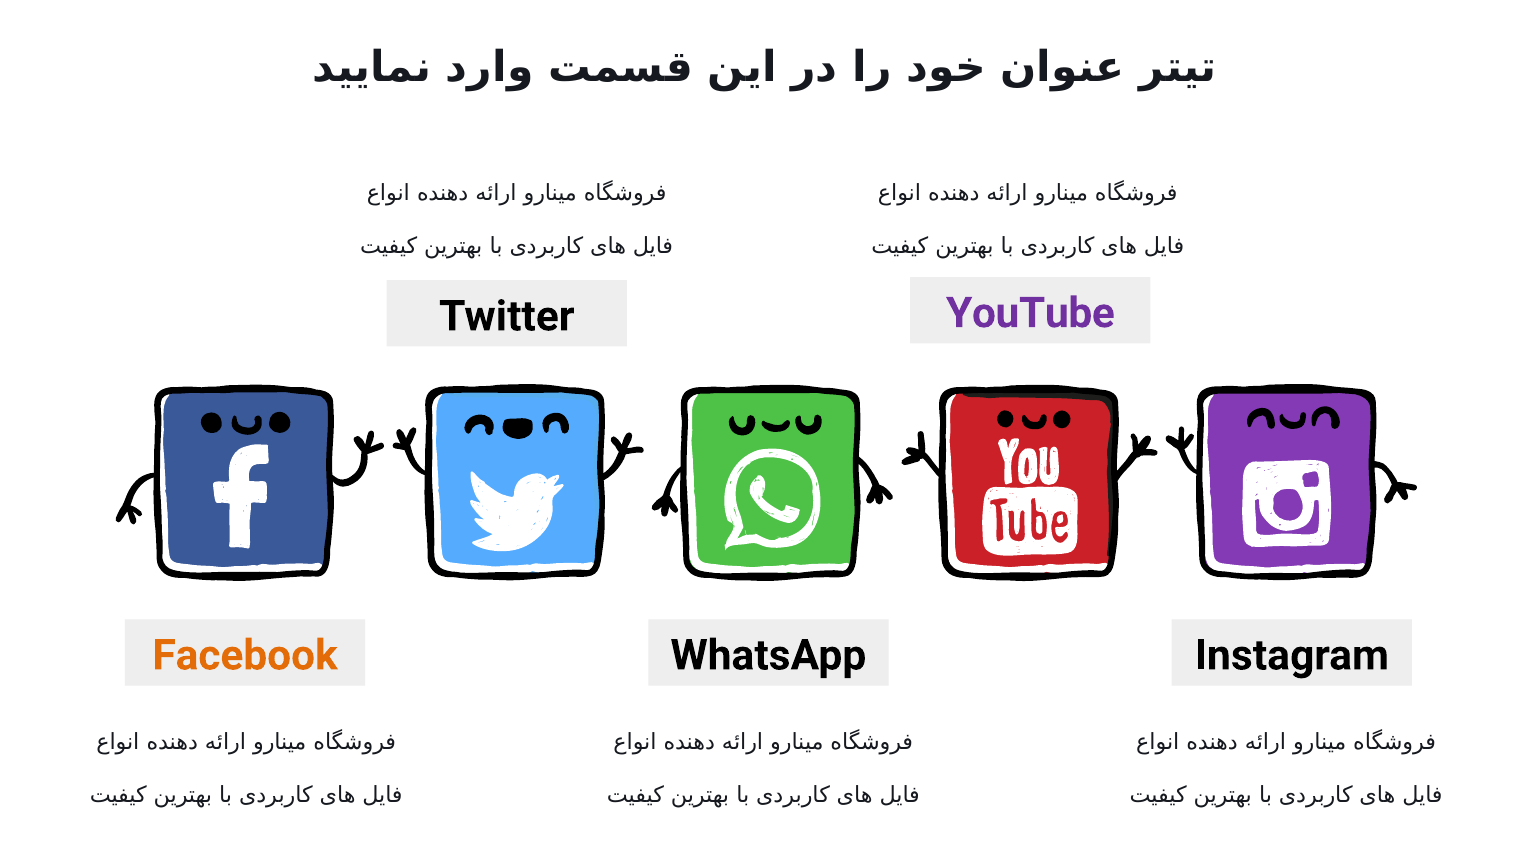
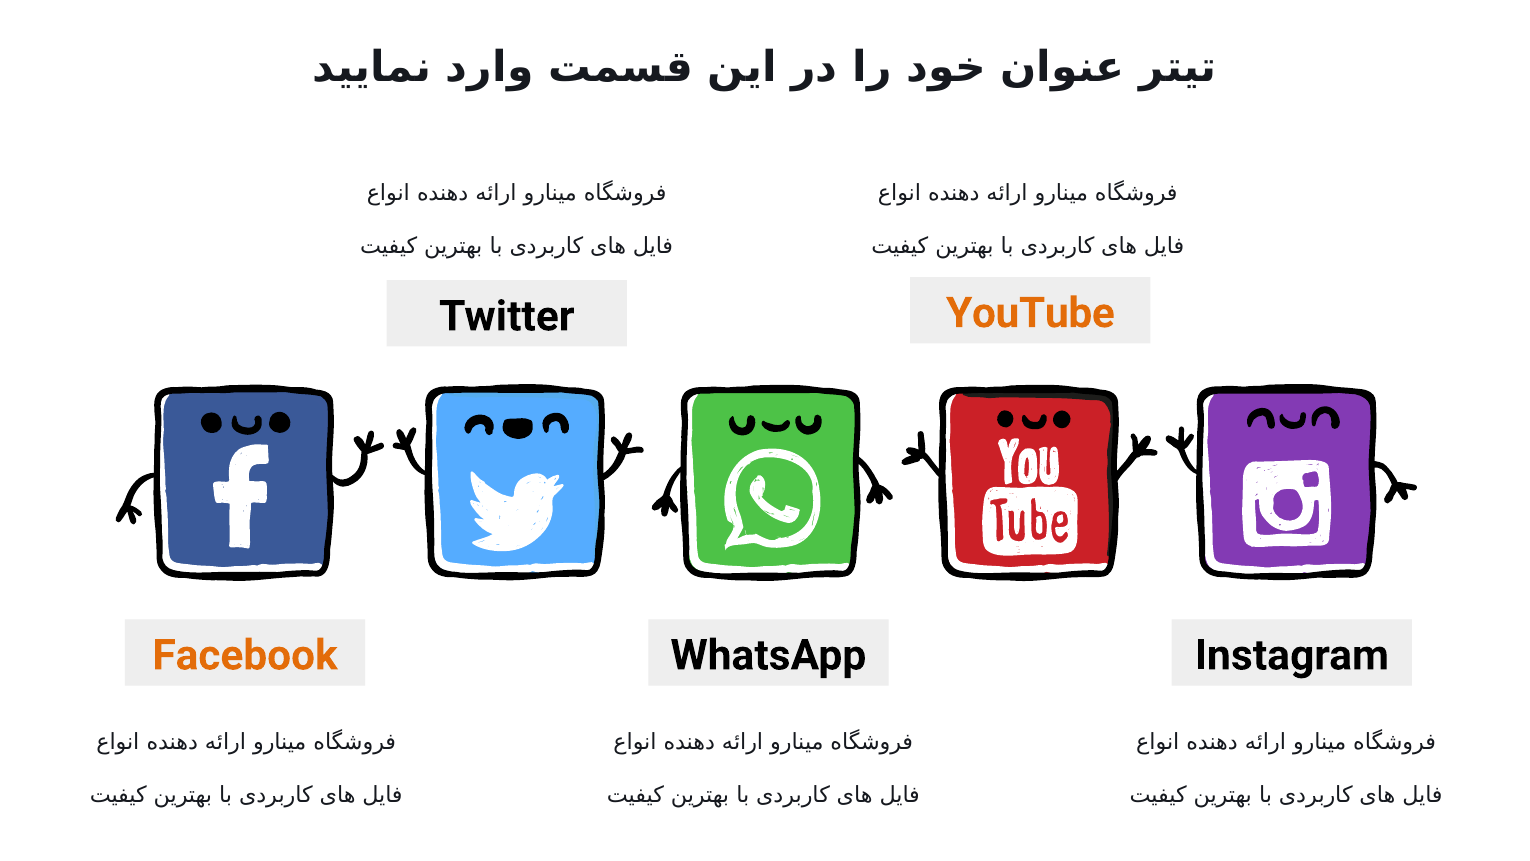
YouTube colour: purple -> orange (1030, 313)
